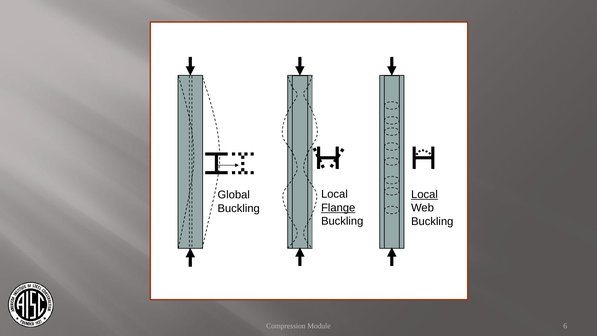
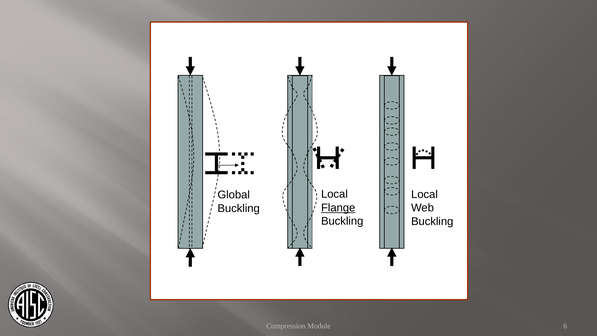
Local underline: present -> none (424, 194)
